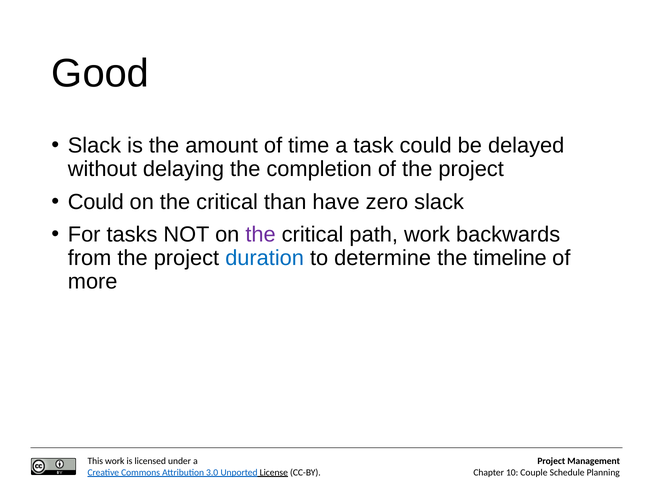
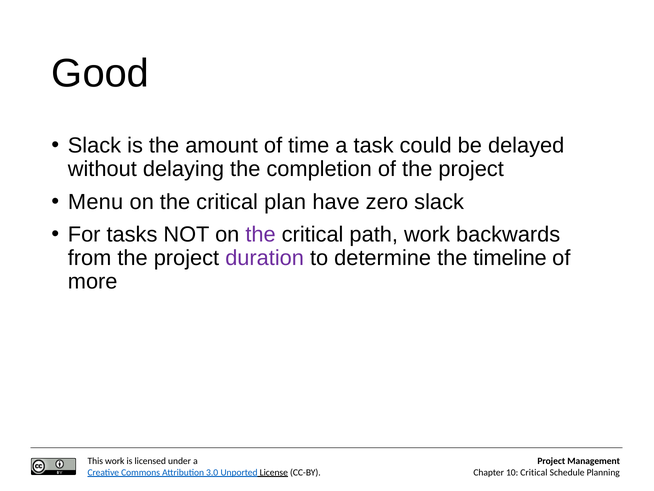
Could: Could -> Menu (96, 202)
than: than -> plan (285, 202)
duration colour: blue -> purple (265, 258)
Couple: Couple -> Critical (534, 472)
